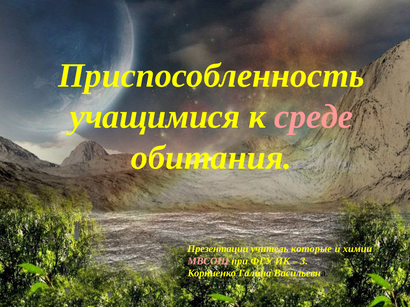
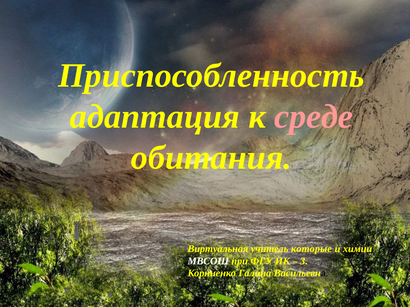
учащимися: учащимися -> адаптация (155, 117)
Презентации: Презентации -> Виртуальная (218, 249)
МВСОШ colour: pink -> white (208, 261)
